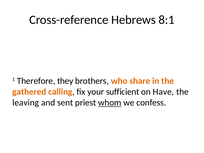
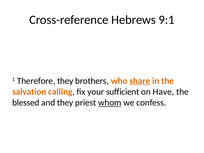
8:1: 8:1 -> 9:1 (167, 20)
share underline: none -> present (140, 81)
gathered: gathered -> salvation (29, 92)
leaving: leaving -> blessed (26, 103)
and sent: sent -> they (65, 103)
